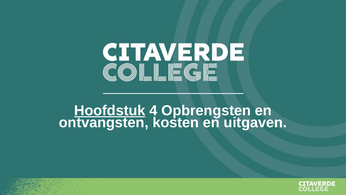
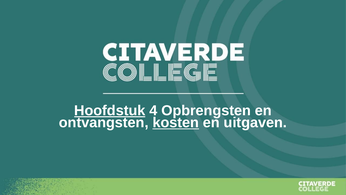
kosten underline: none -> present (176, 122)
